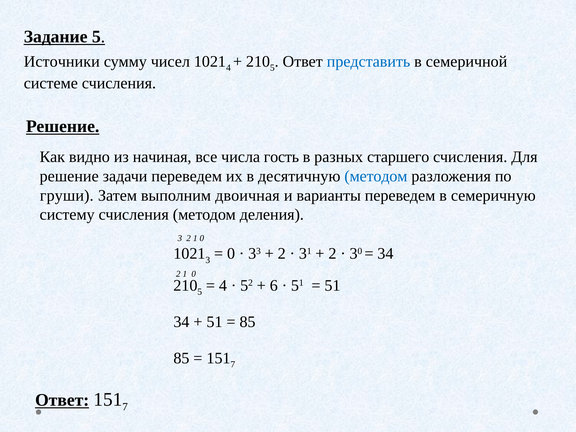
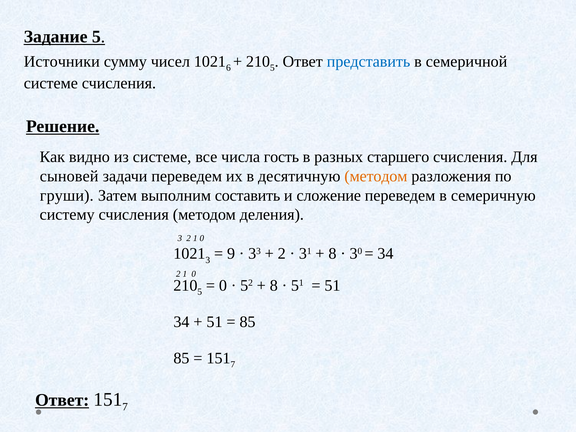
4: 4 -> 6 (228, 68)
из начиная: начиная -> системе (162, 157)
решение: решение -> сыновей (69, 176)
методом colour: blue -> orange (376, 176)
двоичная: двоичная -> составить (248, 195)
варианты: варианты -> сложение (329, 195)
0: 0 -> 9 (231, 254)
2: 2 -> 8 (332, 254)
4: 4 -> 0 (223, 285)
6: 6 -> 8 (274, 285)
